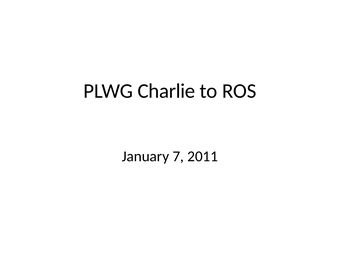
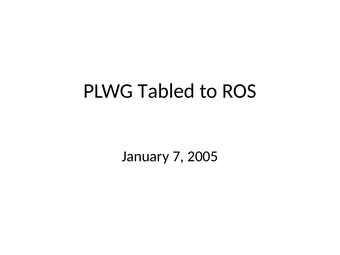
Charlie: Charlie -> Tabled (166, 91)
2011: 2011 -> 2005 (203, 156)
